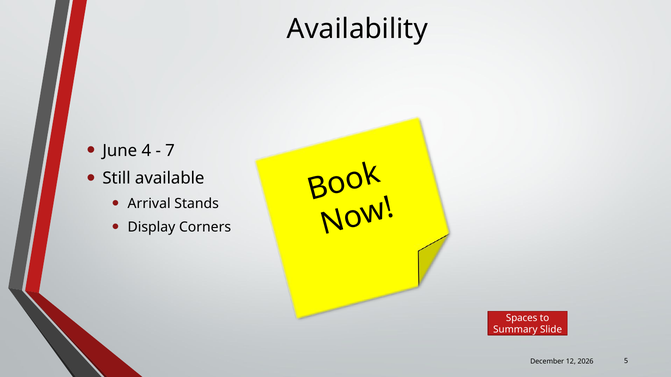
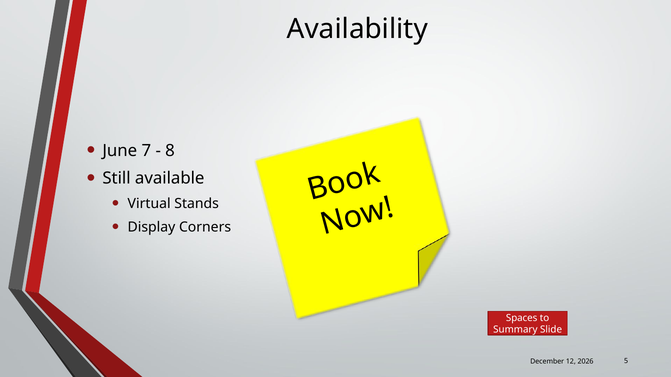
4: 4 -> 7 (146, 151)
7: 7 -> 8 (170, 151)
Arrival: Arrival -> Virtual (149, 204)
